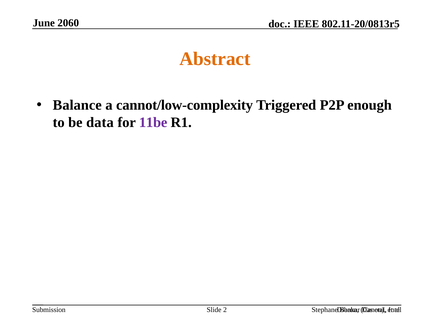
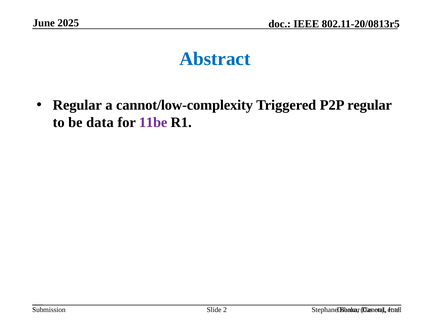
2060: 2060 -> 2025 (68, 23)
Abstract colour: orange -> blue (215, 59)
Balance: Balance -> Regular (77, 105)
P2P enough: enough -> regular (370, 105)
